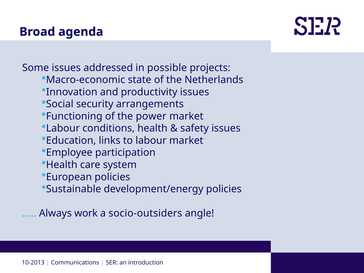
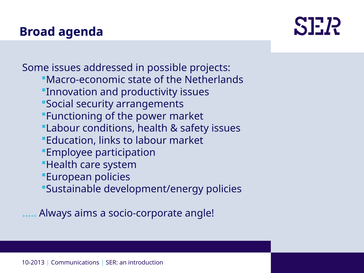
work: work -> aims (86, 213)
socio-outsiders: socio-outsiders -> socio-corporate (145, 213)
